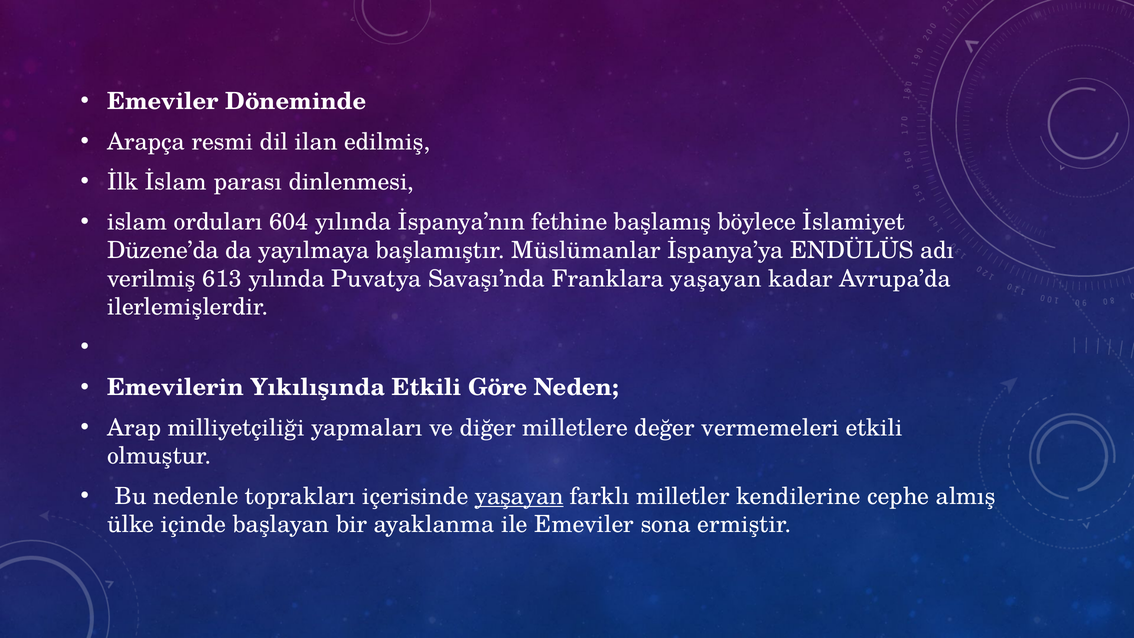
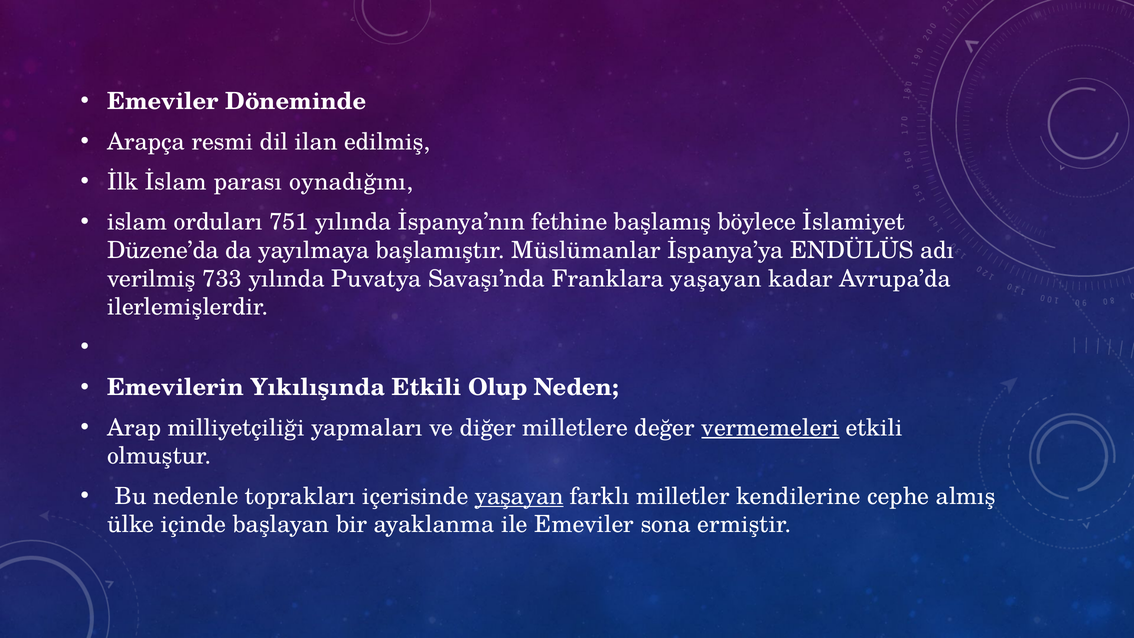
dinlenmesi: dinlenmesi -> oynadığını (351, 182)
604: 604 -> 751 (289, 222)
613: 613 -> 733 (222, 279)
Göre: Göre -> Olup (498, 387)
vermemeleri underline: none -> present (770, 428)
